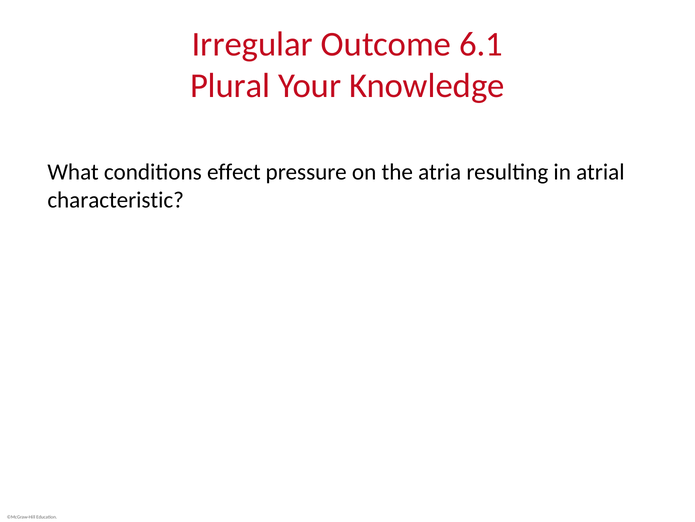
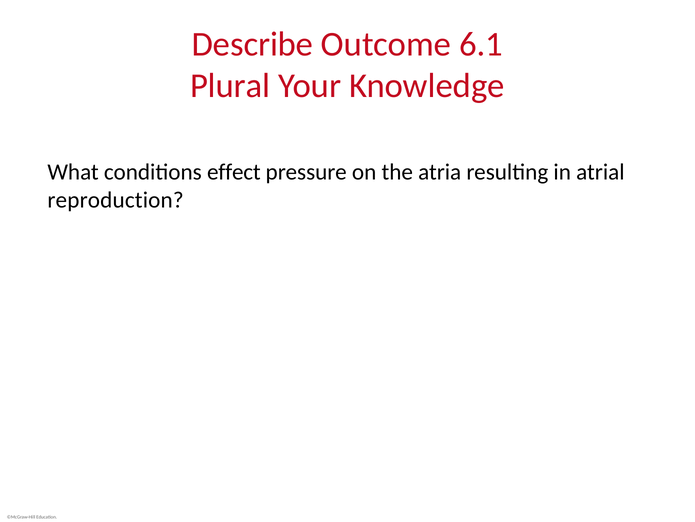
Irregular: Irregular -> Describe (252, 44)
characteristic: characteristic -> reproduction (116, 200)
